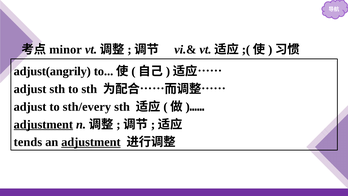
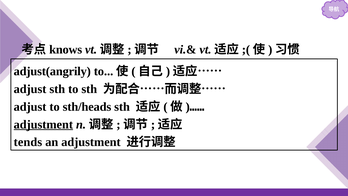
minor: minor -> knows (66, 49)
sth/every: sth/every -> sth/heads (87, 107)
adjustment underline: present -> none (91, 142)
